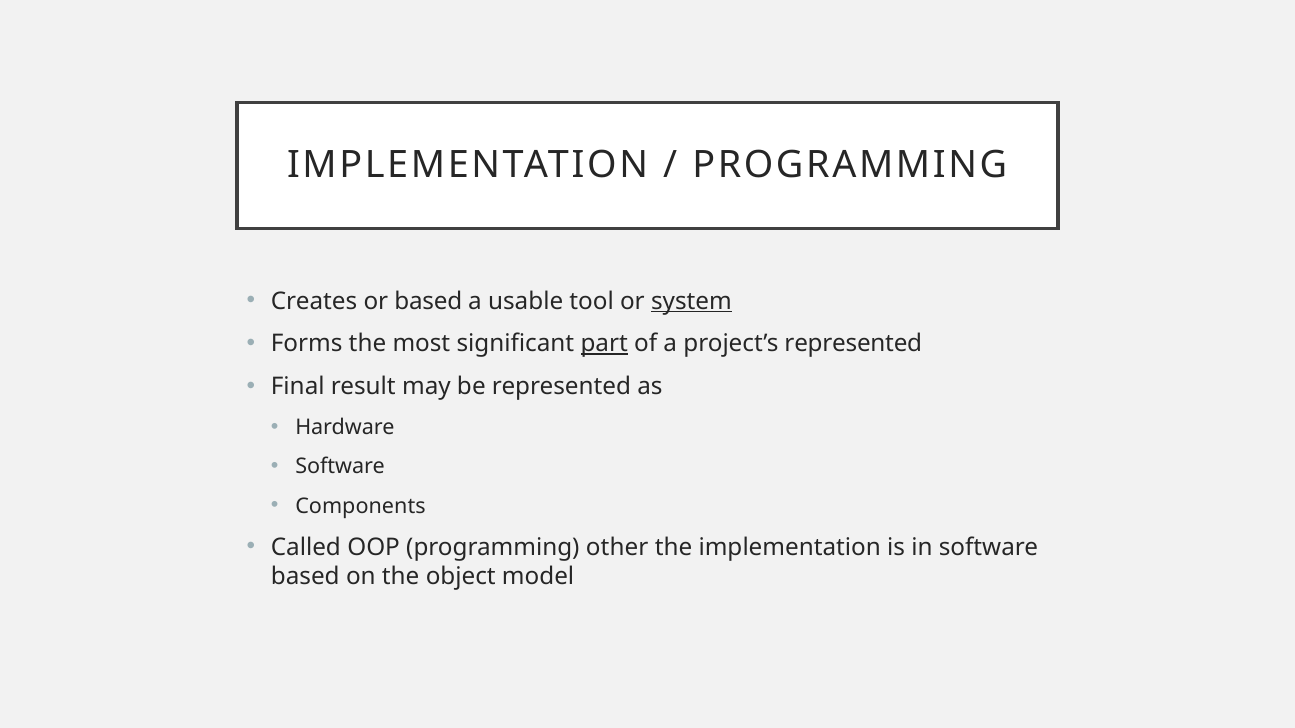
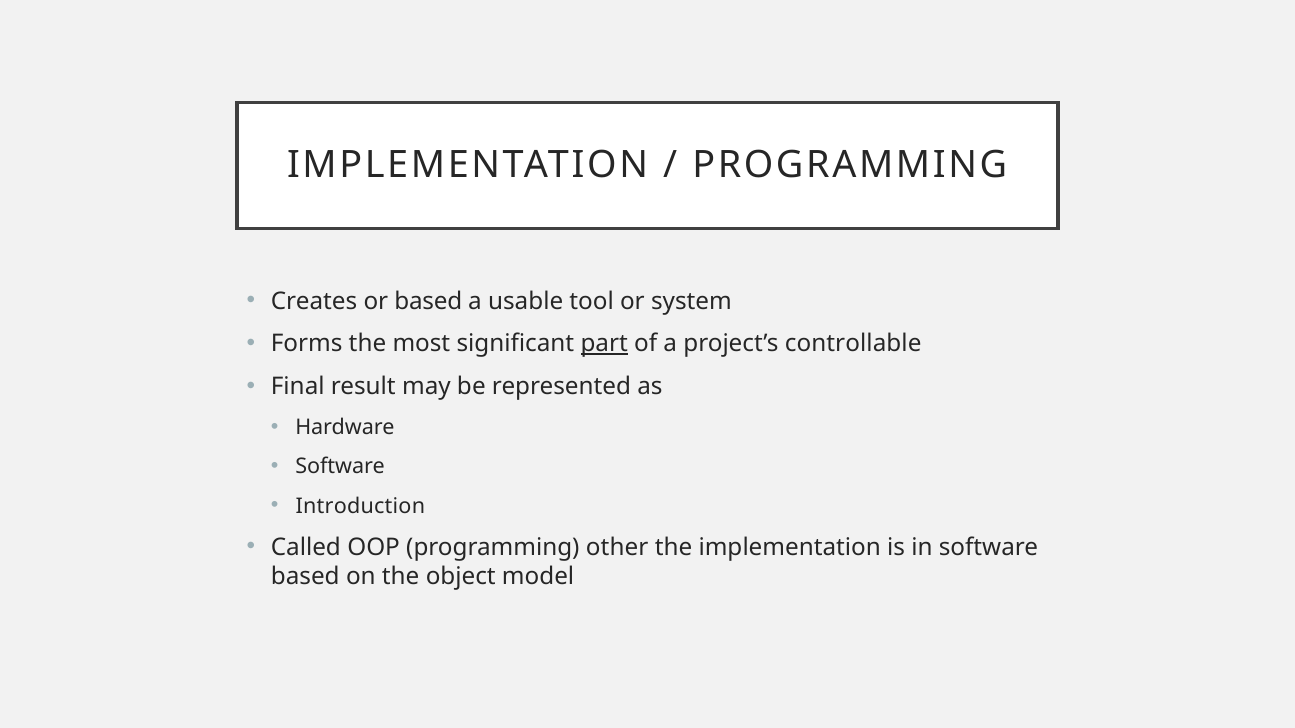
system underline: present -> none (691, 301)
project’s represented: represented -> controllable (853, 344)
Components: Components -> Introduction (360, 506)
